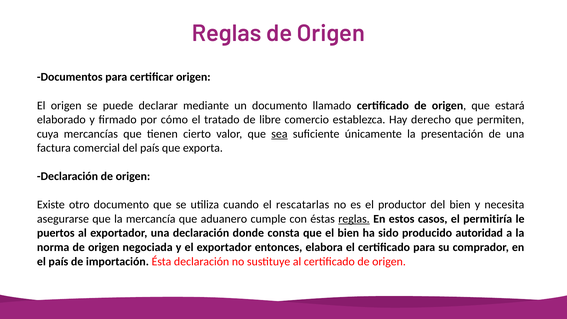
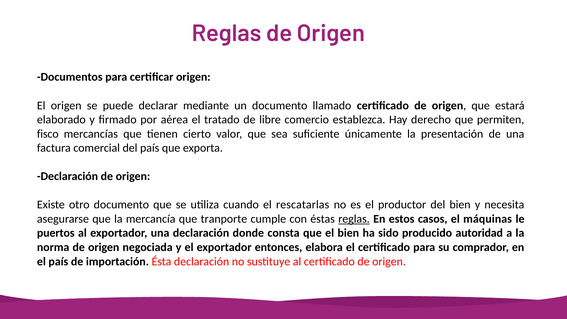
cómo: cómo -> aérea (174, 120)
cuya: cuya -> fisco (48, 134)
sea underline: present -> none (279, 134)
aduanero: aduanero -> tranporte (224, 219)
permitiría: permitiría -> máquinas (488, 219)
